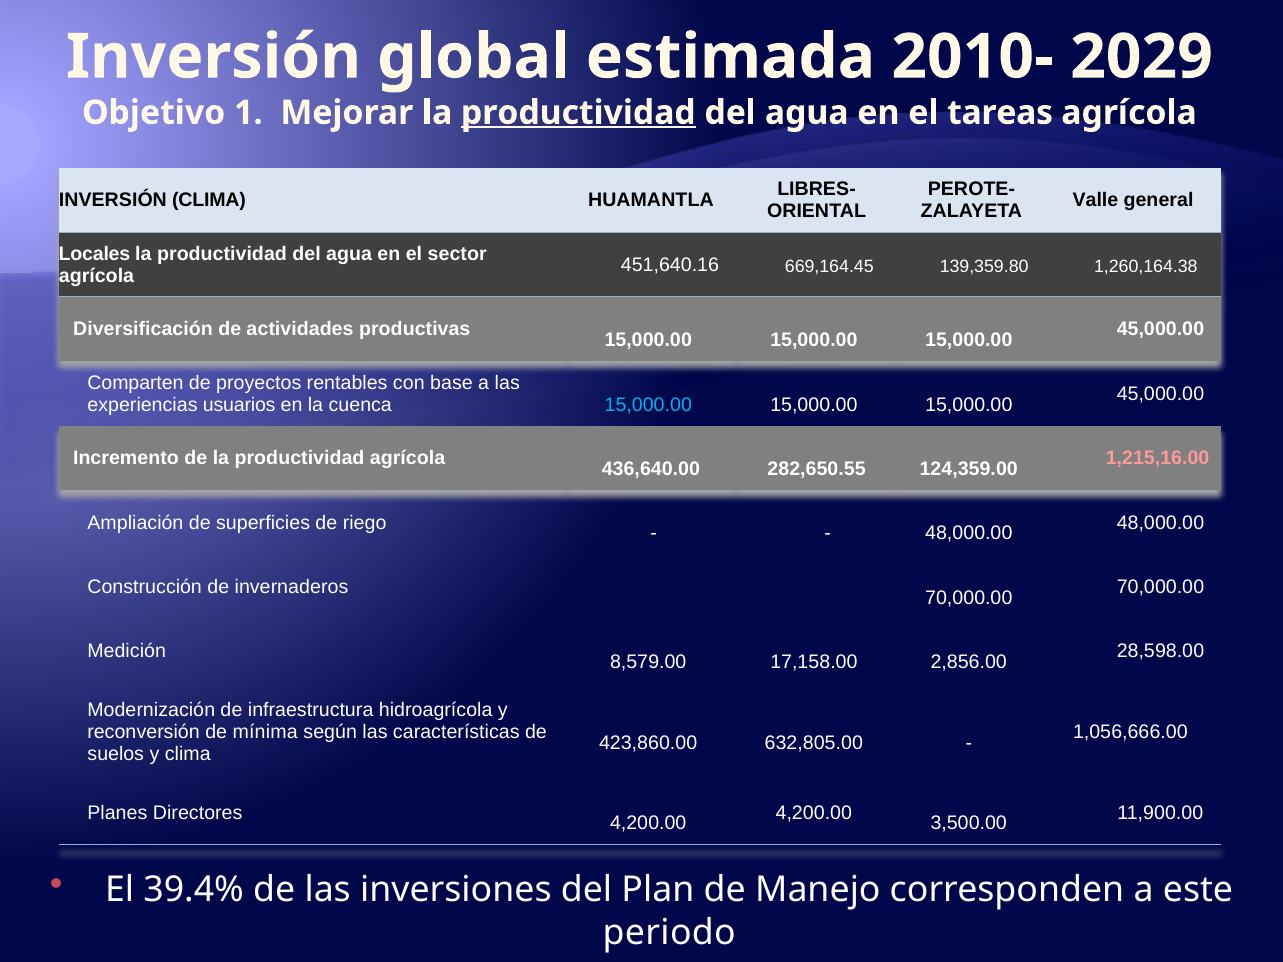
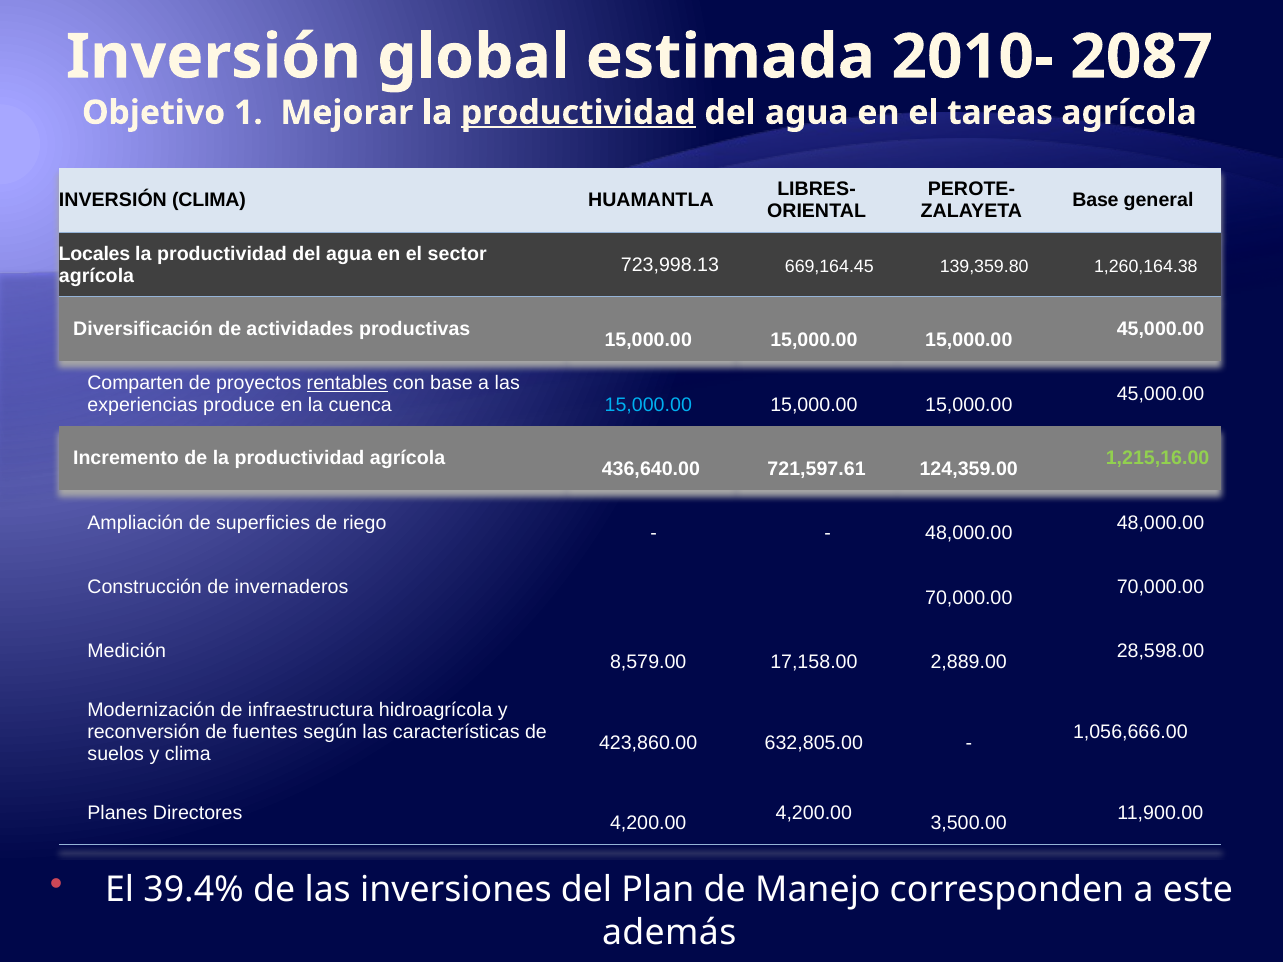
2029: 2029 -> 2087 (1142, 57)
Valle: Valle -> Base (1096, 200)
451,640.16: 451,640.16 -> 723,998.13 (670, 265)
rentables underline: none -> present (347, 383)
usuarios: usuarios -> produce (239, 405)
1,215,16.00 colour: pink -> light green (1158, 458)
282,650.55: 282,650.55 -> 721,597.61 (817, 469)
2,856.00: 2,856.00 -> 2,889.00 (969, 663)
mínima: mínima -> fuentes (265, 732)
periodo: periodo -> además (669, 932)
